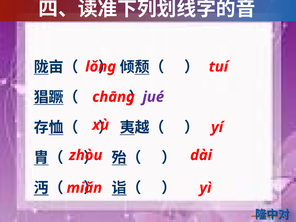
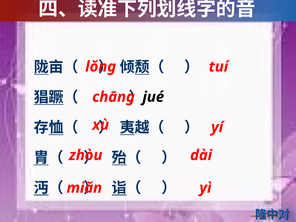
jué colour: purple -> black (153, 97)
